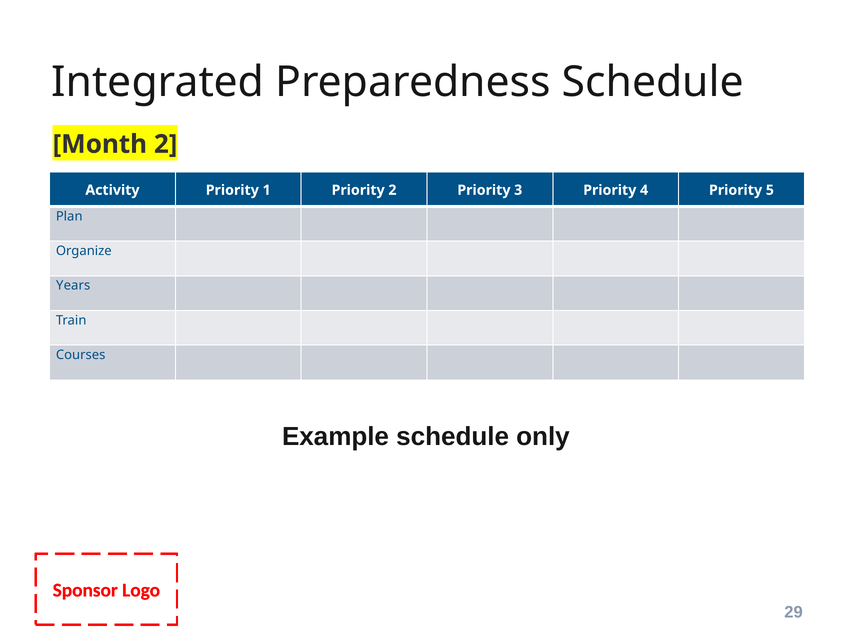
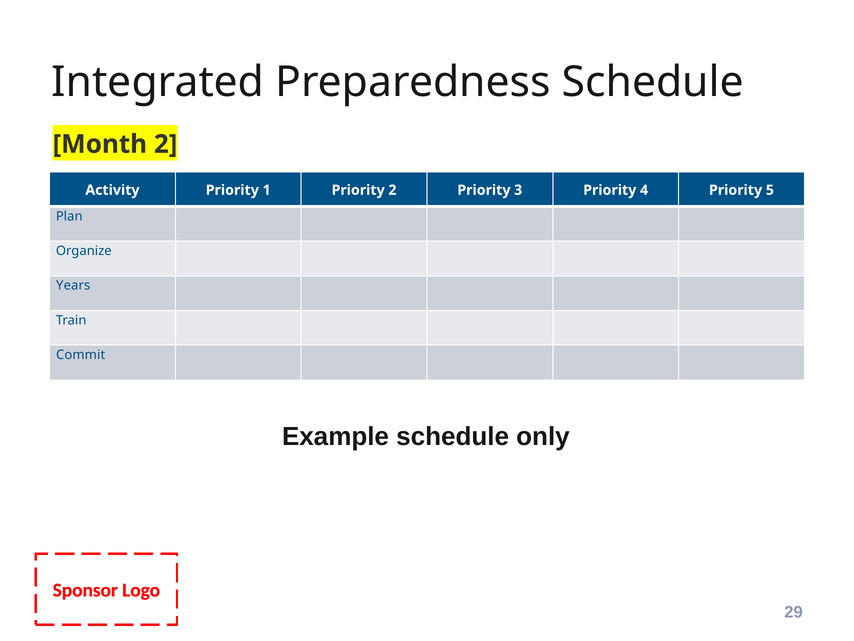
Courses: Courses -> Commit (81, 355)
